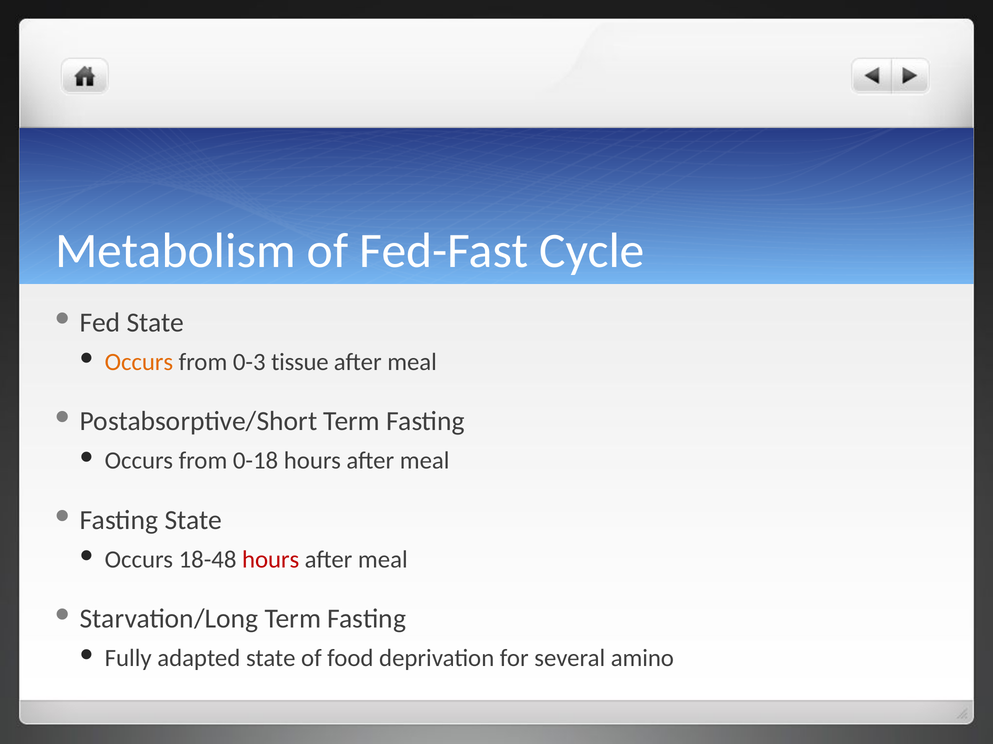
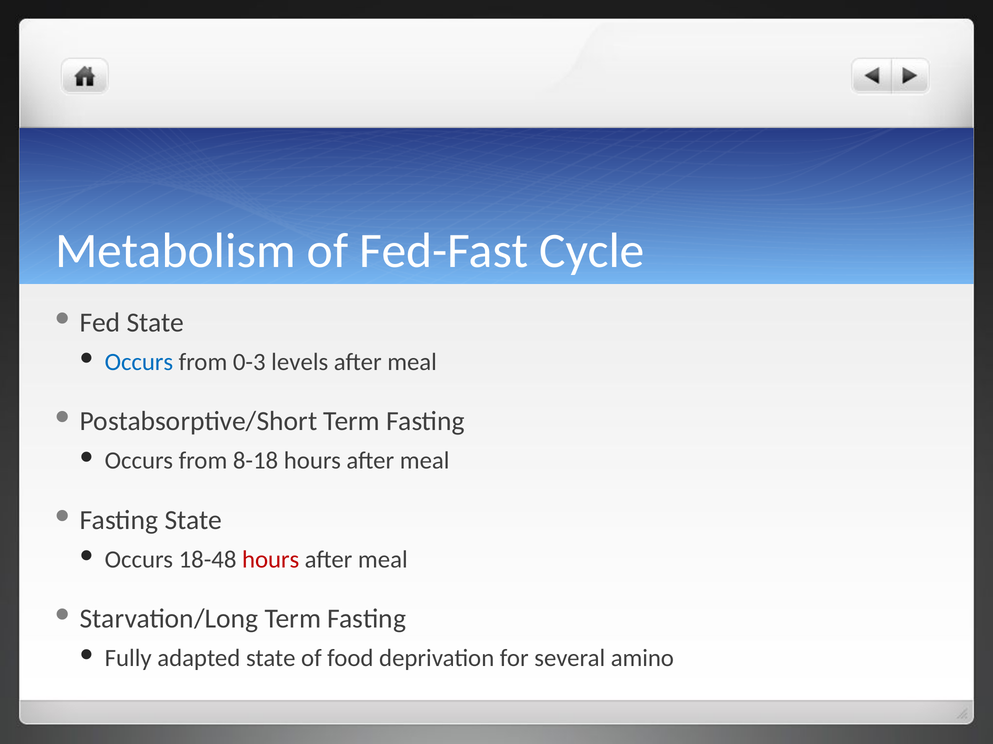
Occurs colour: orange -> blue (139, 362)
tissue: tissue -> levels (300, 362)
0-18: 0-18 -> 8-18 (256, 461)
